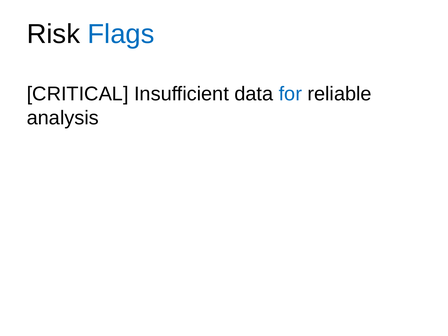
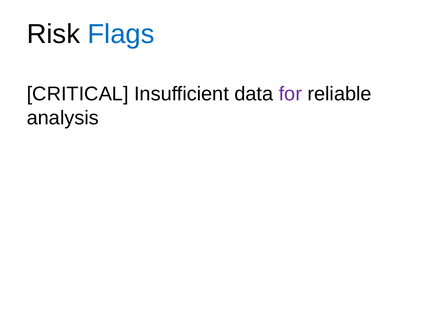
for colour: blue -> purple (290, 94)
